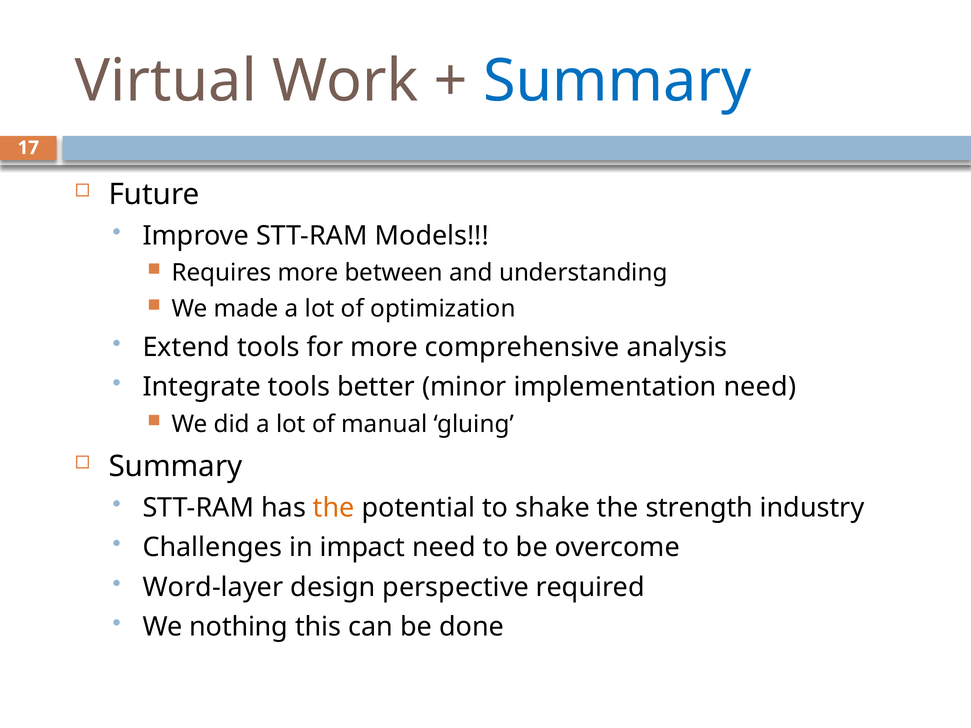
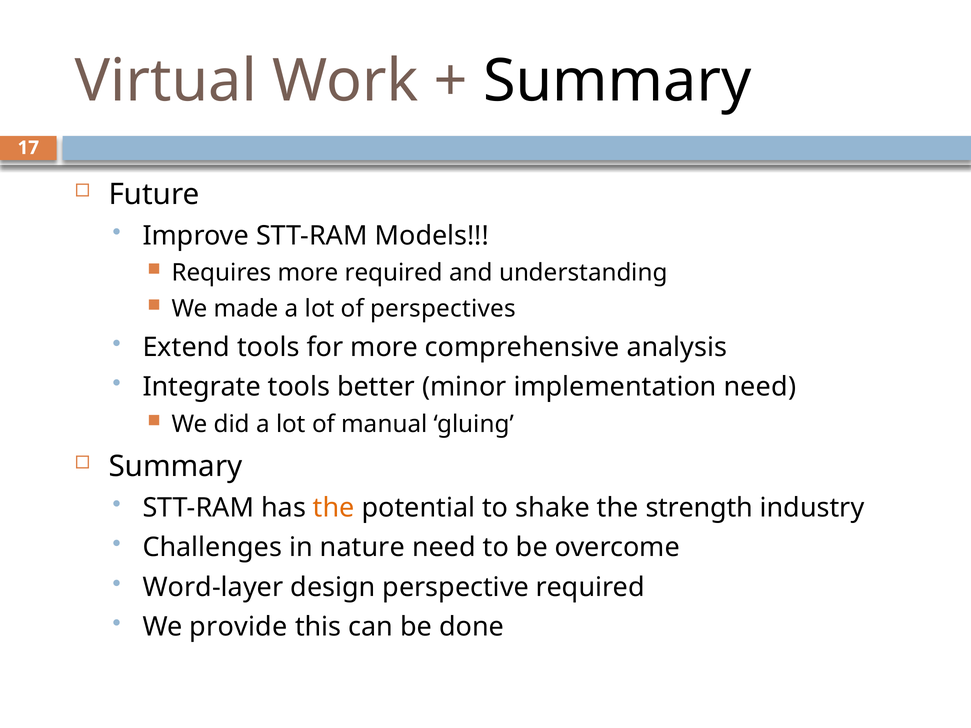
Summary colour: blue -> black (617, 81)
more between: between -> required (394, 273)
optimization: optimization -> perspectives (443, 309)
impact: impact -> nature (362, 548)
nothing: nothing -> provide (238, 627)
